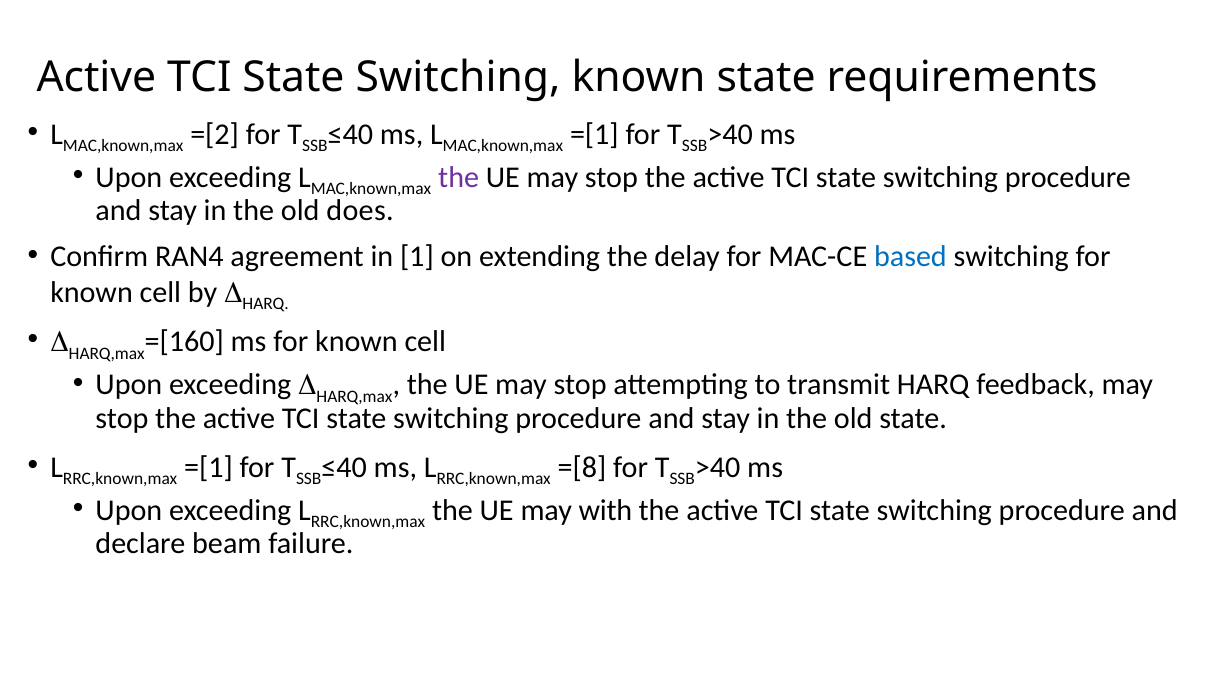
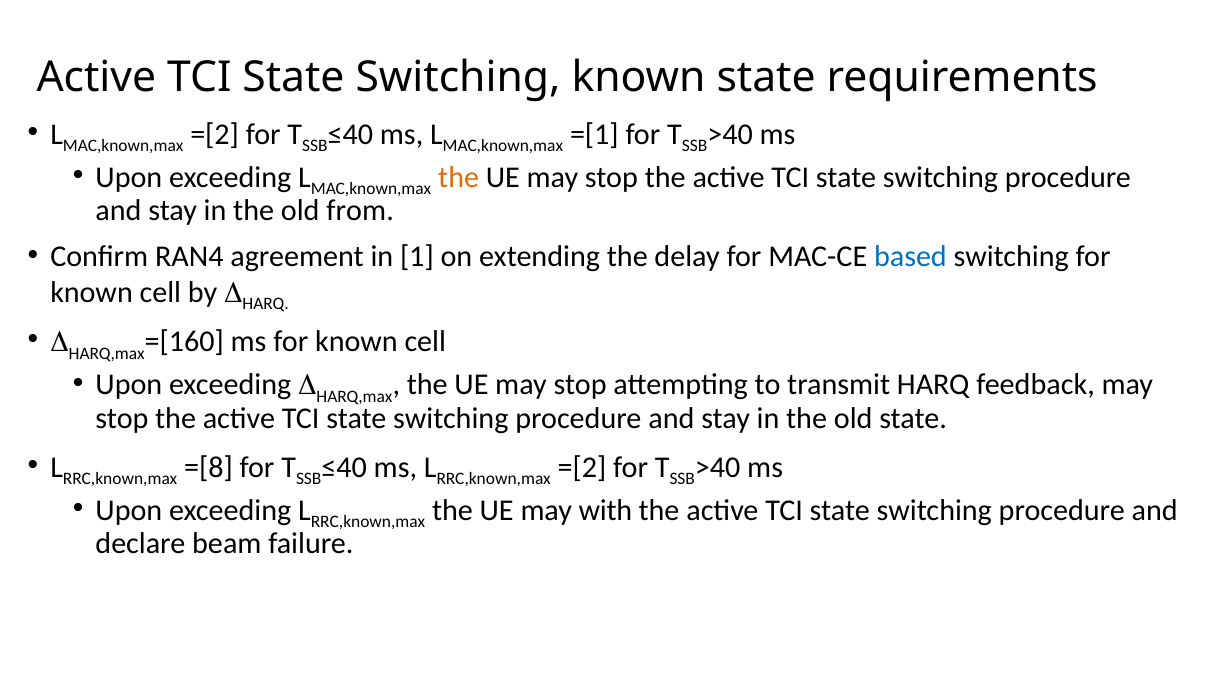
the colour: purple -> orange (459, 177)
does: does -> from (360, 211)
=[1: =[1 -> =[8 (208, 467)
=[8: =[8 -> =[2 (582, 467)
